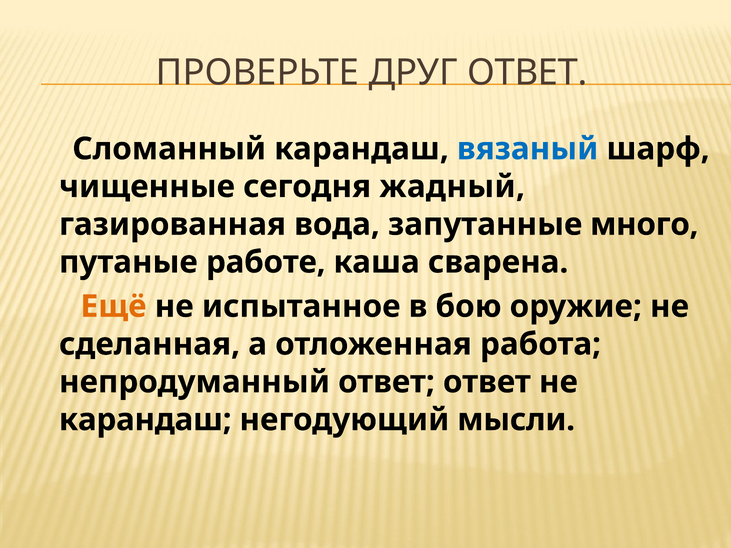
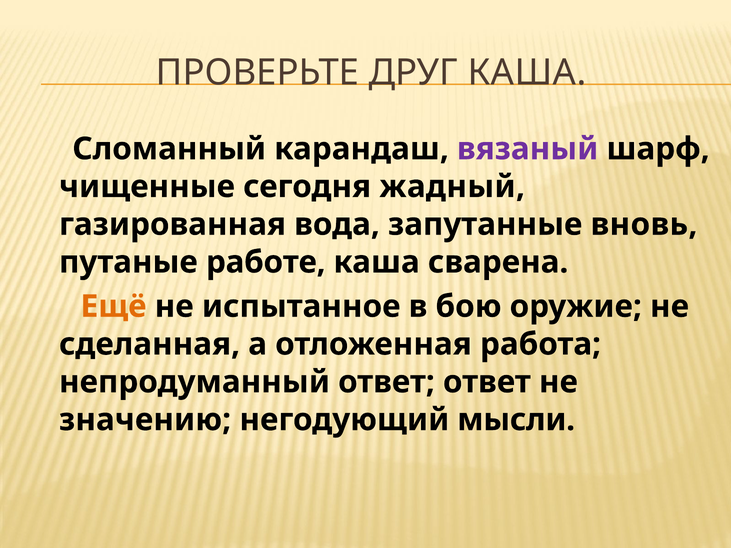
ДРУГ ОТВЕТ: ОТВЕТ -> КАША (527, 73)
вязаный colour: blue -> purple (528, 149)
много: много -> вновь (644, 225)
карандаш: карандаш -> значению (145, 420)
